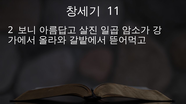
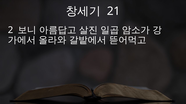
11: 11 -> 21 (114, 11)
